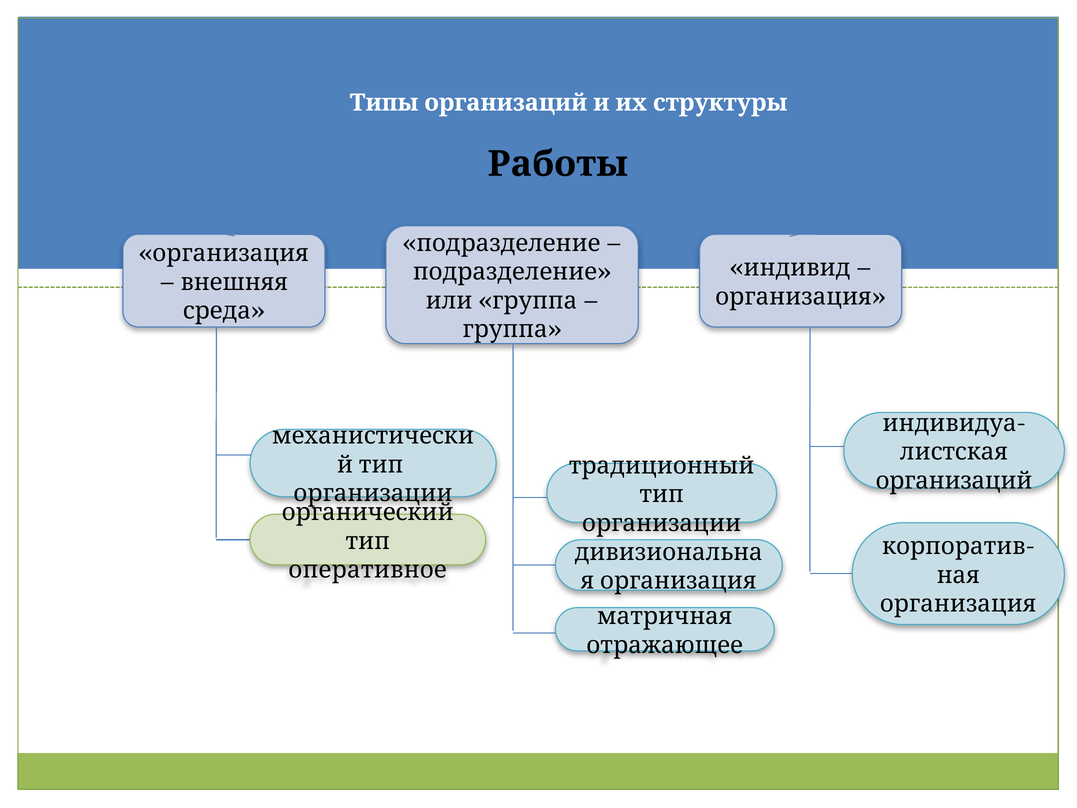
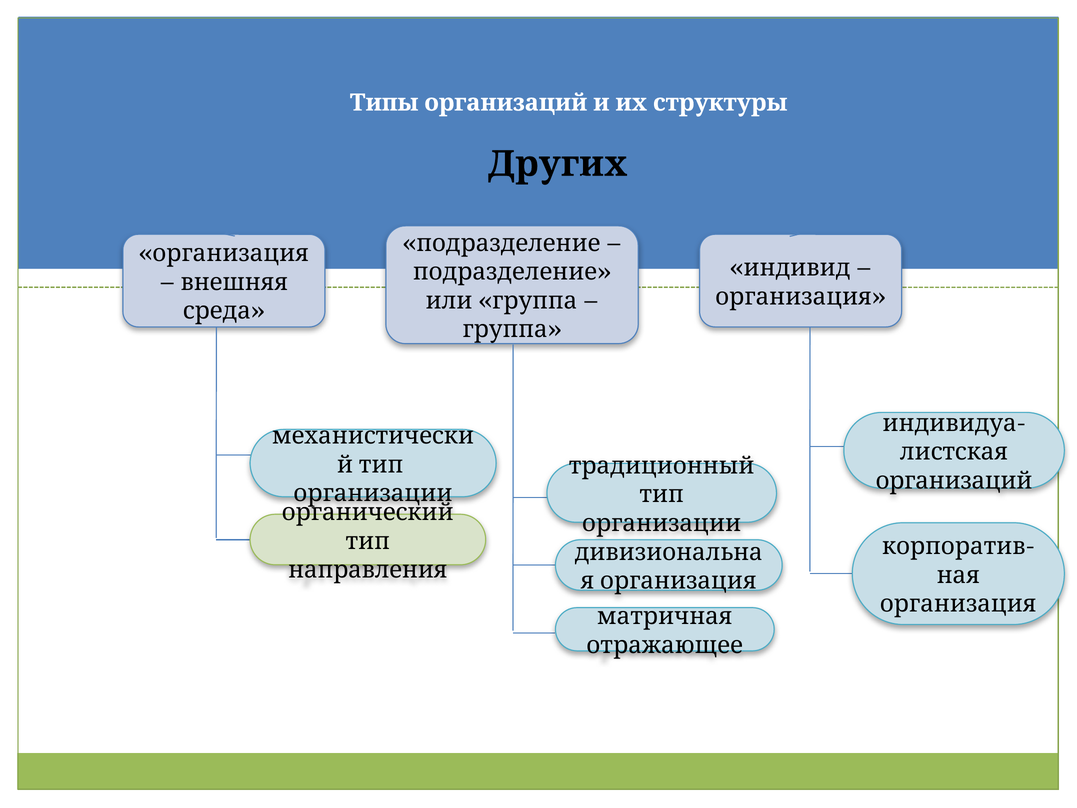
Работы: Работы -> Других (558, 164)
оперативное: оперативное -> направления (368, 570)
